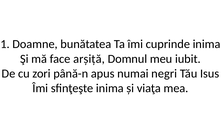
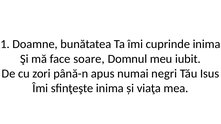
arșiță: arșiță -> soare (89, 59)
